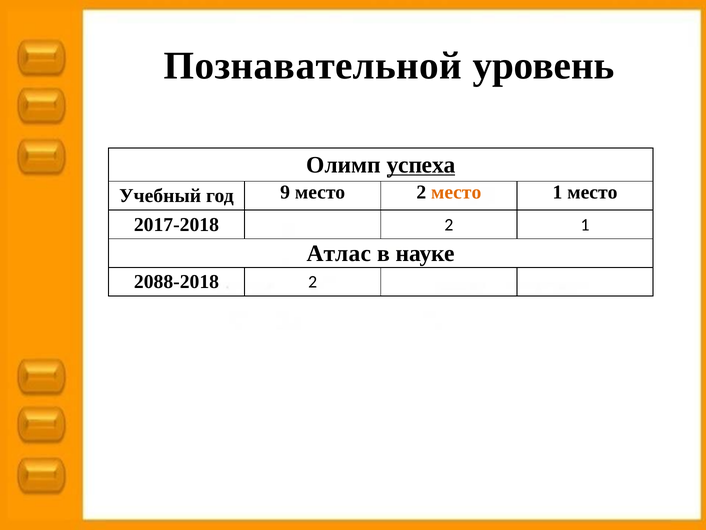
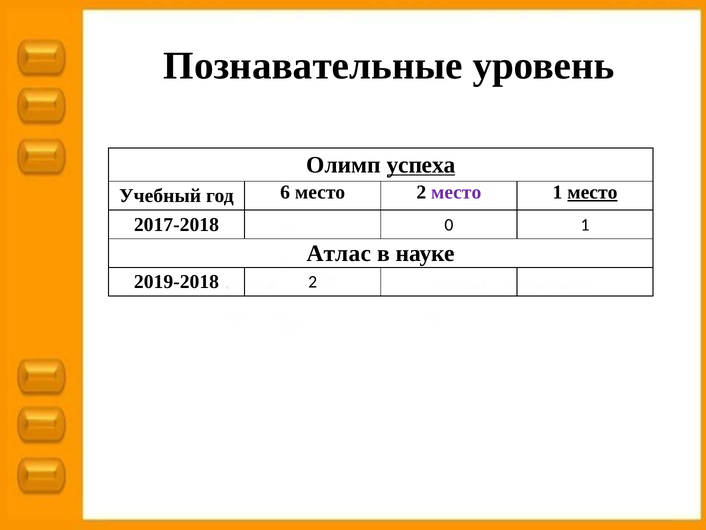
Познавательной: Познавательной -> Познавательные (313, 66)
9: 9 -> 6 (285, 192)
место colour: orange -> purple (456, 192)
место underline: none -> present (592, 192)
2017-2018 2: 2 -> 0 (449, 224)
2088-2018: 2088-2018 -> 2019-2018 (176, 282)
